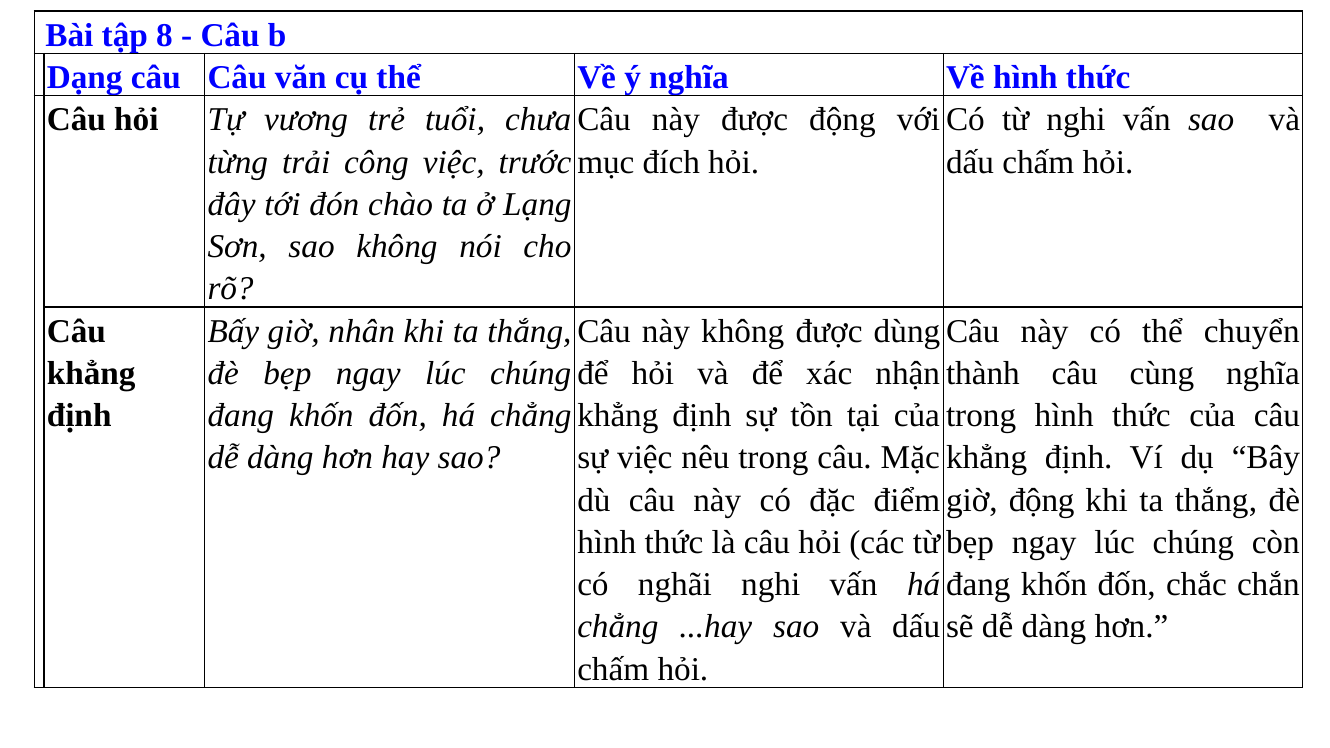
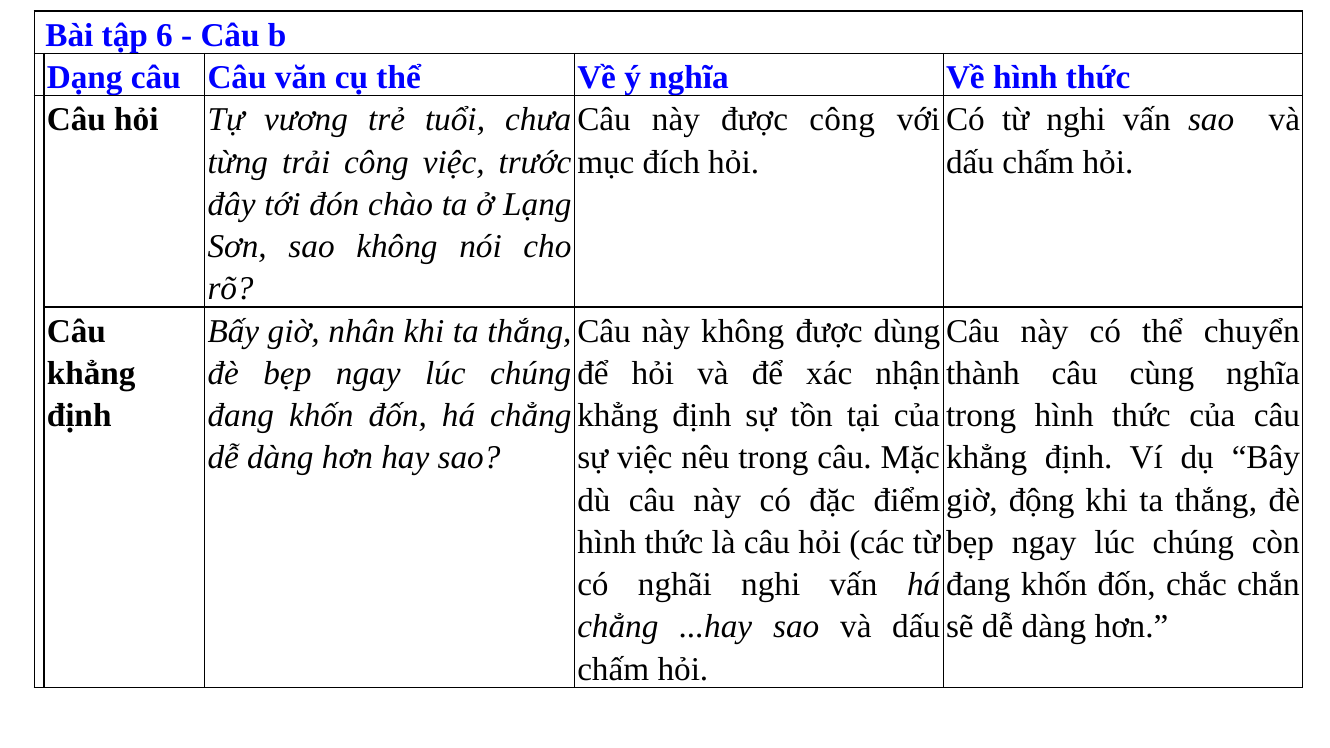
8: 8 -> 6 (164, 35)
được động: động -> công (842, 120)
